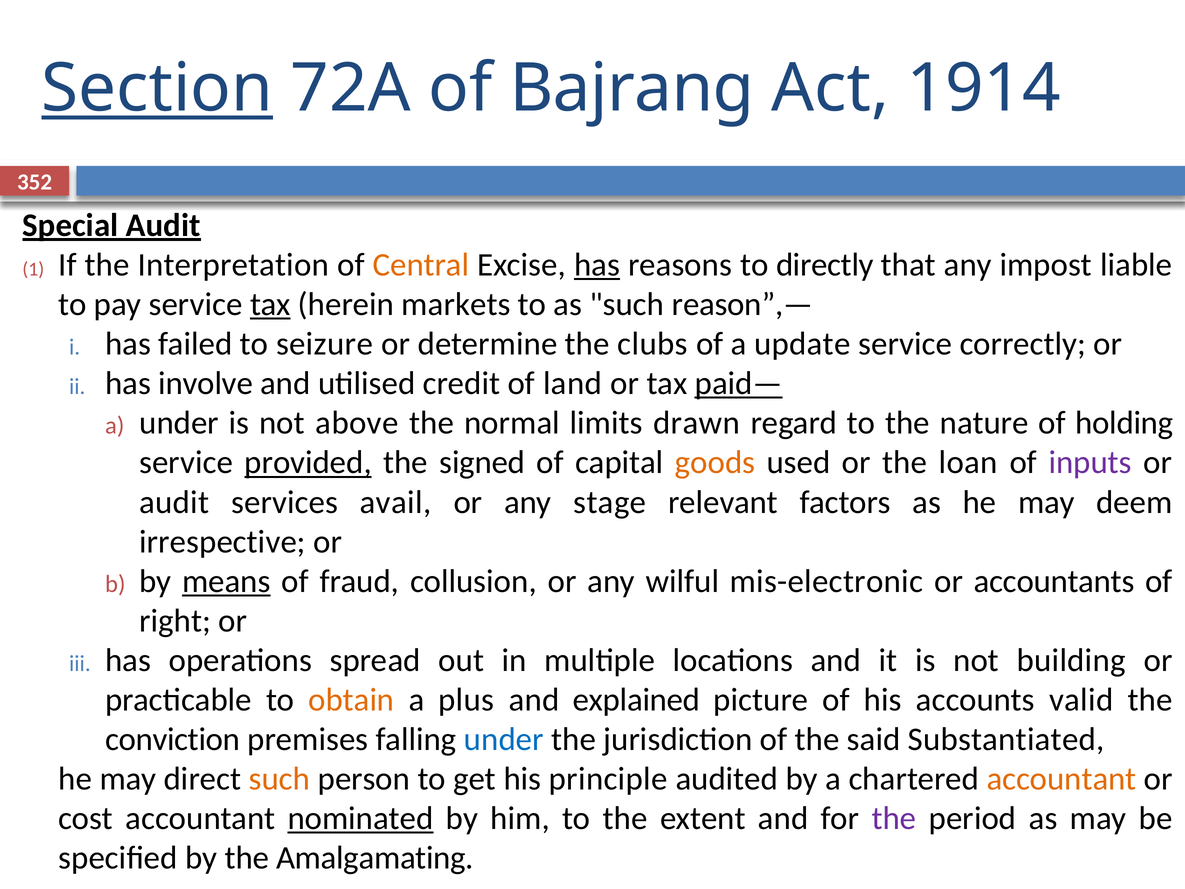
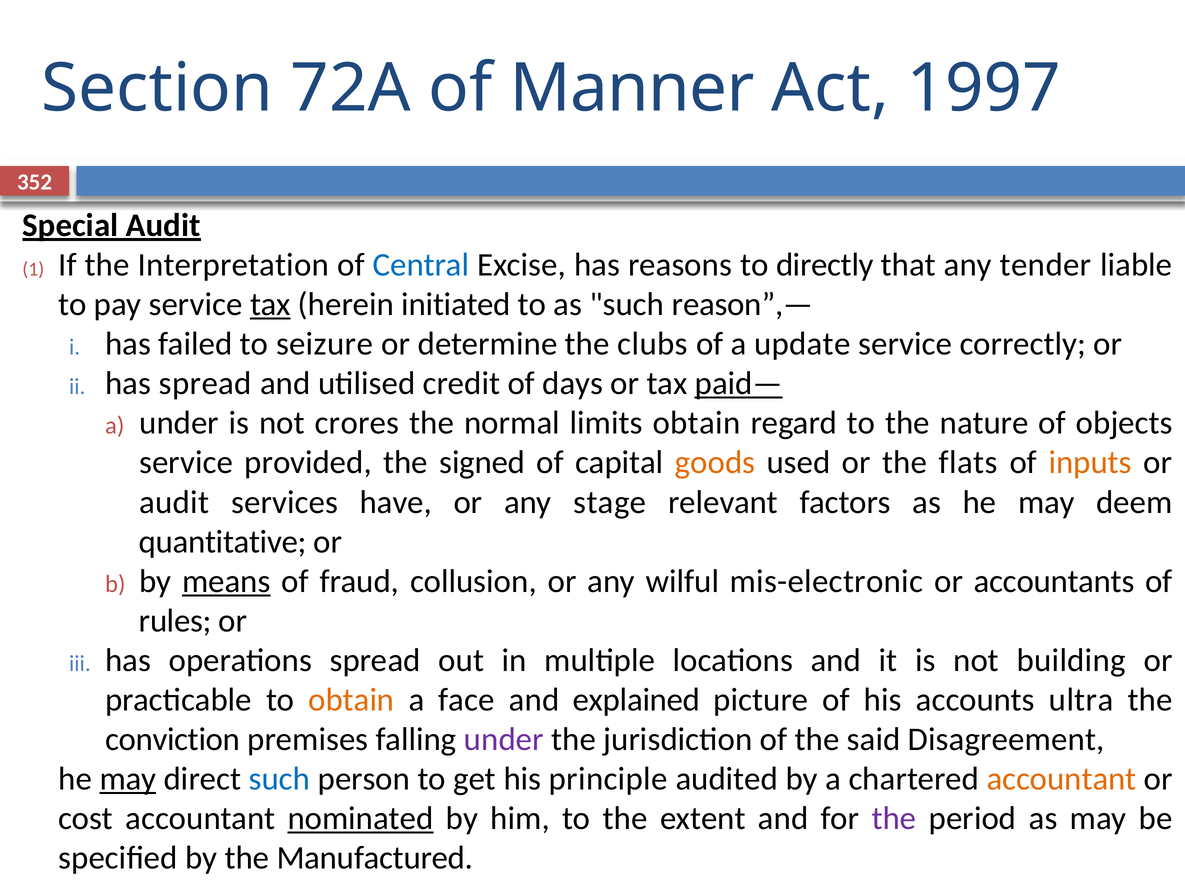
Section underline: present -> none (157, 89)
Bajrang: Bajrang -> Manner (632, 89)
1914: 1914 -> 1997 (984, 89)
Central colour: orange -> blue (421, 265)
has underline: present -> none (597, 265)
impost: impost -> tender (1046, 265)
markets: markets -> initiated (456, 304)
has involve: involve -> spread (205, 383)
land: land -> days (573, 383)
above: above -> crores (357, 423)
limits drawn: drawn -> obtain (697, 423)
holding: holding -> objects (1124, 423)
provided underline: present -> none (308, 462)
loan: loan -> flats (968, 462)
inputs colour: purple -> orange (1090, 462)
avail: avail -> have (396, 502)
irrespective: irrespective -> quantitative (223, 542)
right: right -> rules (175, 621)
plus: plus -> face (466, 700)
valid: valid -> ultra (1081, 700)
under colour: blue -> purple (504, 739)
Substantiated: Substantiated -> Disagreement (1006, 739)
may underline: none -> present (128, 779)
such colour: orange -> blue (279, 779)
Amalgamating: Amalgamating -> Manufactured (375, 858)
